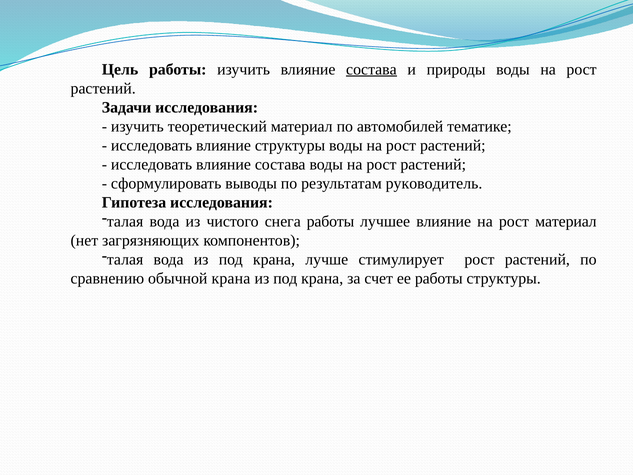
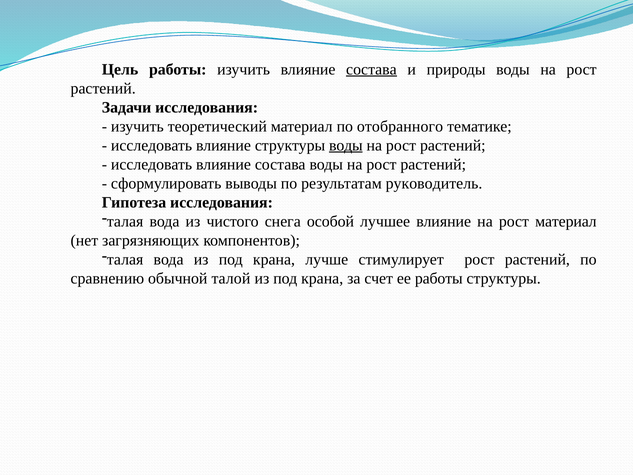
автомобилей: автомобилей -> отобранного (400, 126)
воды underline: none -> present (346, 145)
снега работы: работы -> особой (330, 221)
обычной крана: крана -> талой (231, 278)
